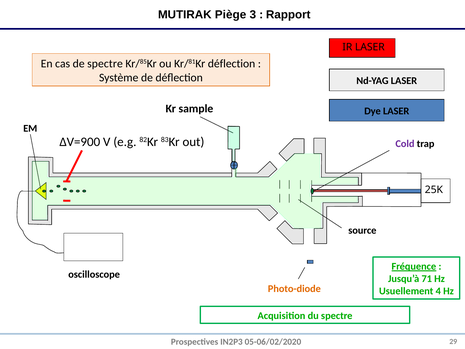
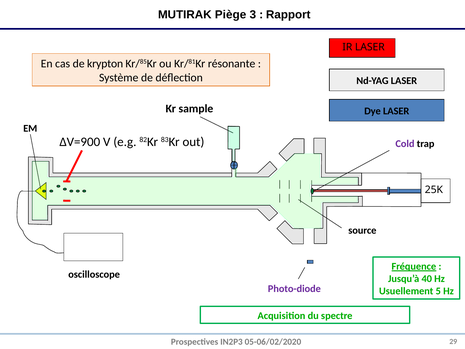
de spectre: spectre -> krypton (105, 64)
Kr/81Kr déflection: déflection -> résonante (232, 64)
71: 71 -> 40 (427, 279)
Photo-diode colour: orange -> purple (294, 288)
4: 4 -> 5 (438, 291)
